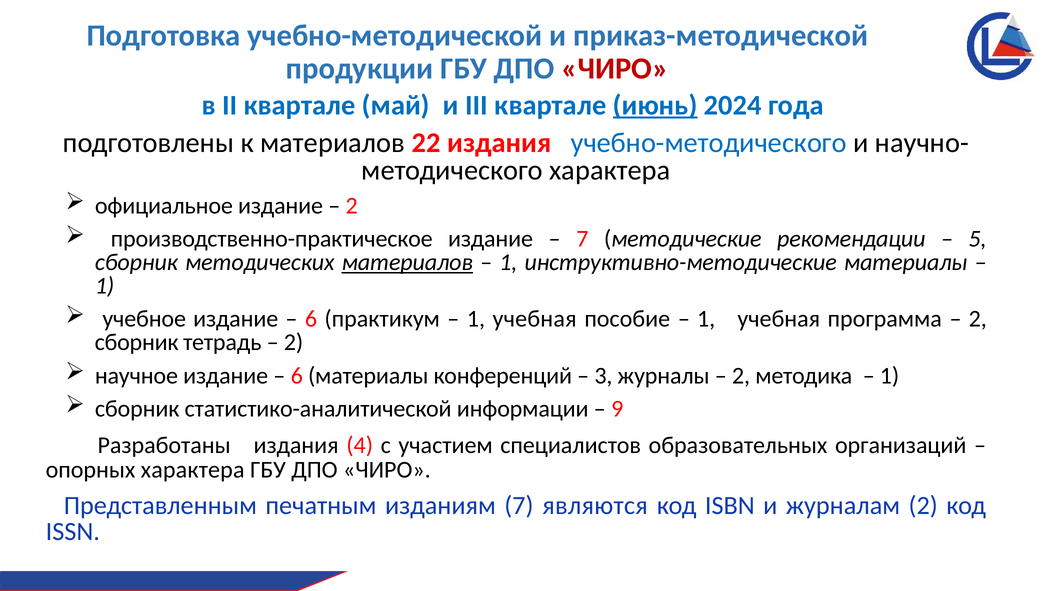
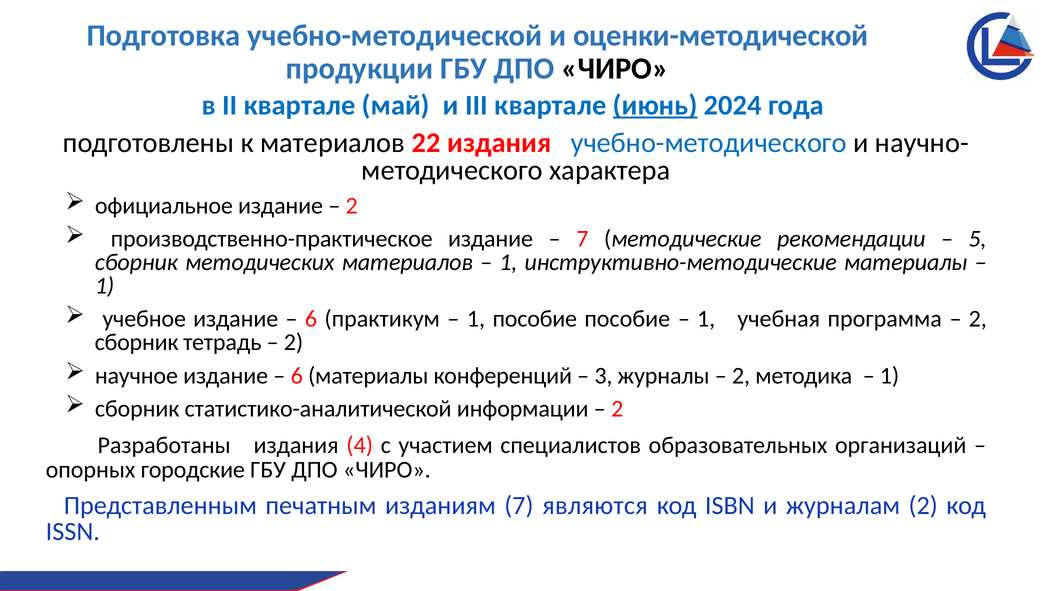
приказ-методической: приказ-методической -> оценки-методической (721, 36)
ЧИРО colour: red -> black (615, 69)
материалов underline: present -> none (407, 263)
учебная: учебная -> пособие (535, 319)
9: 9 -> 2 (617, 409)
опорных характера: характера -> городские (193, 470)
